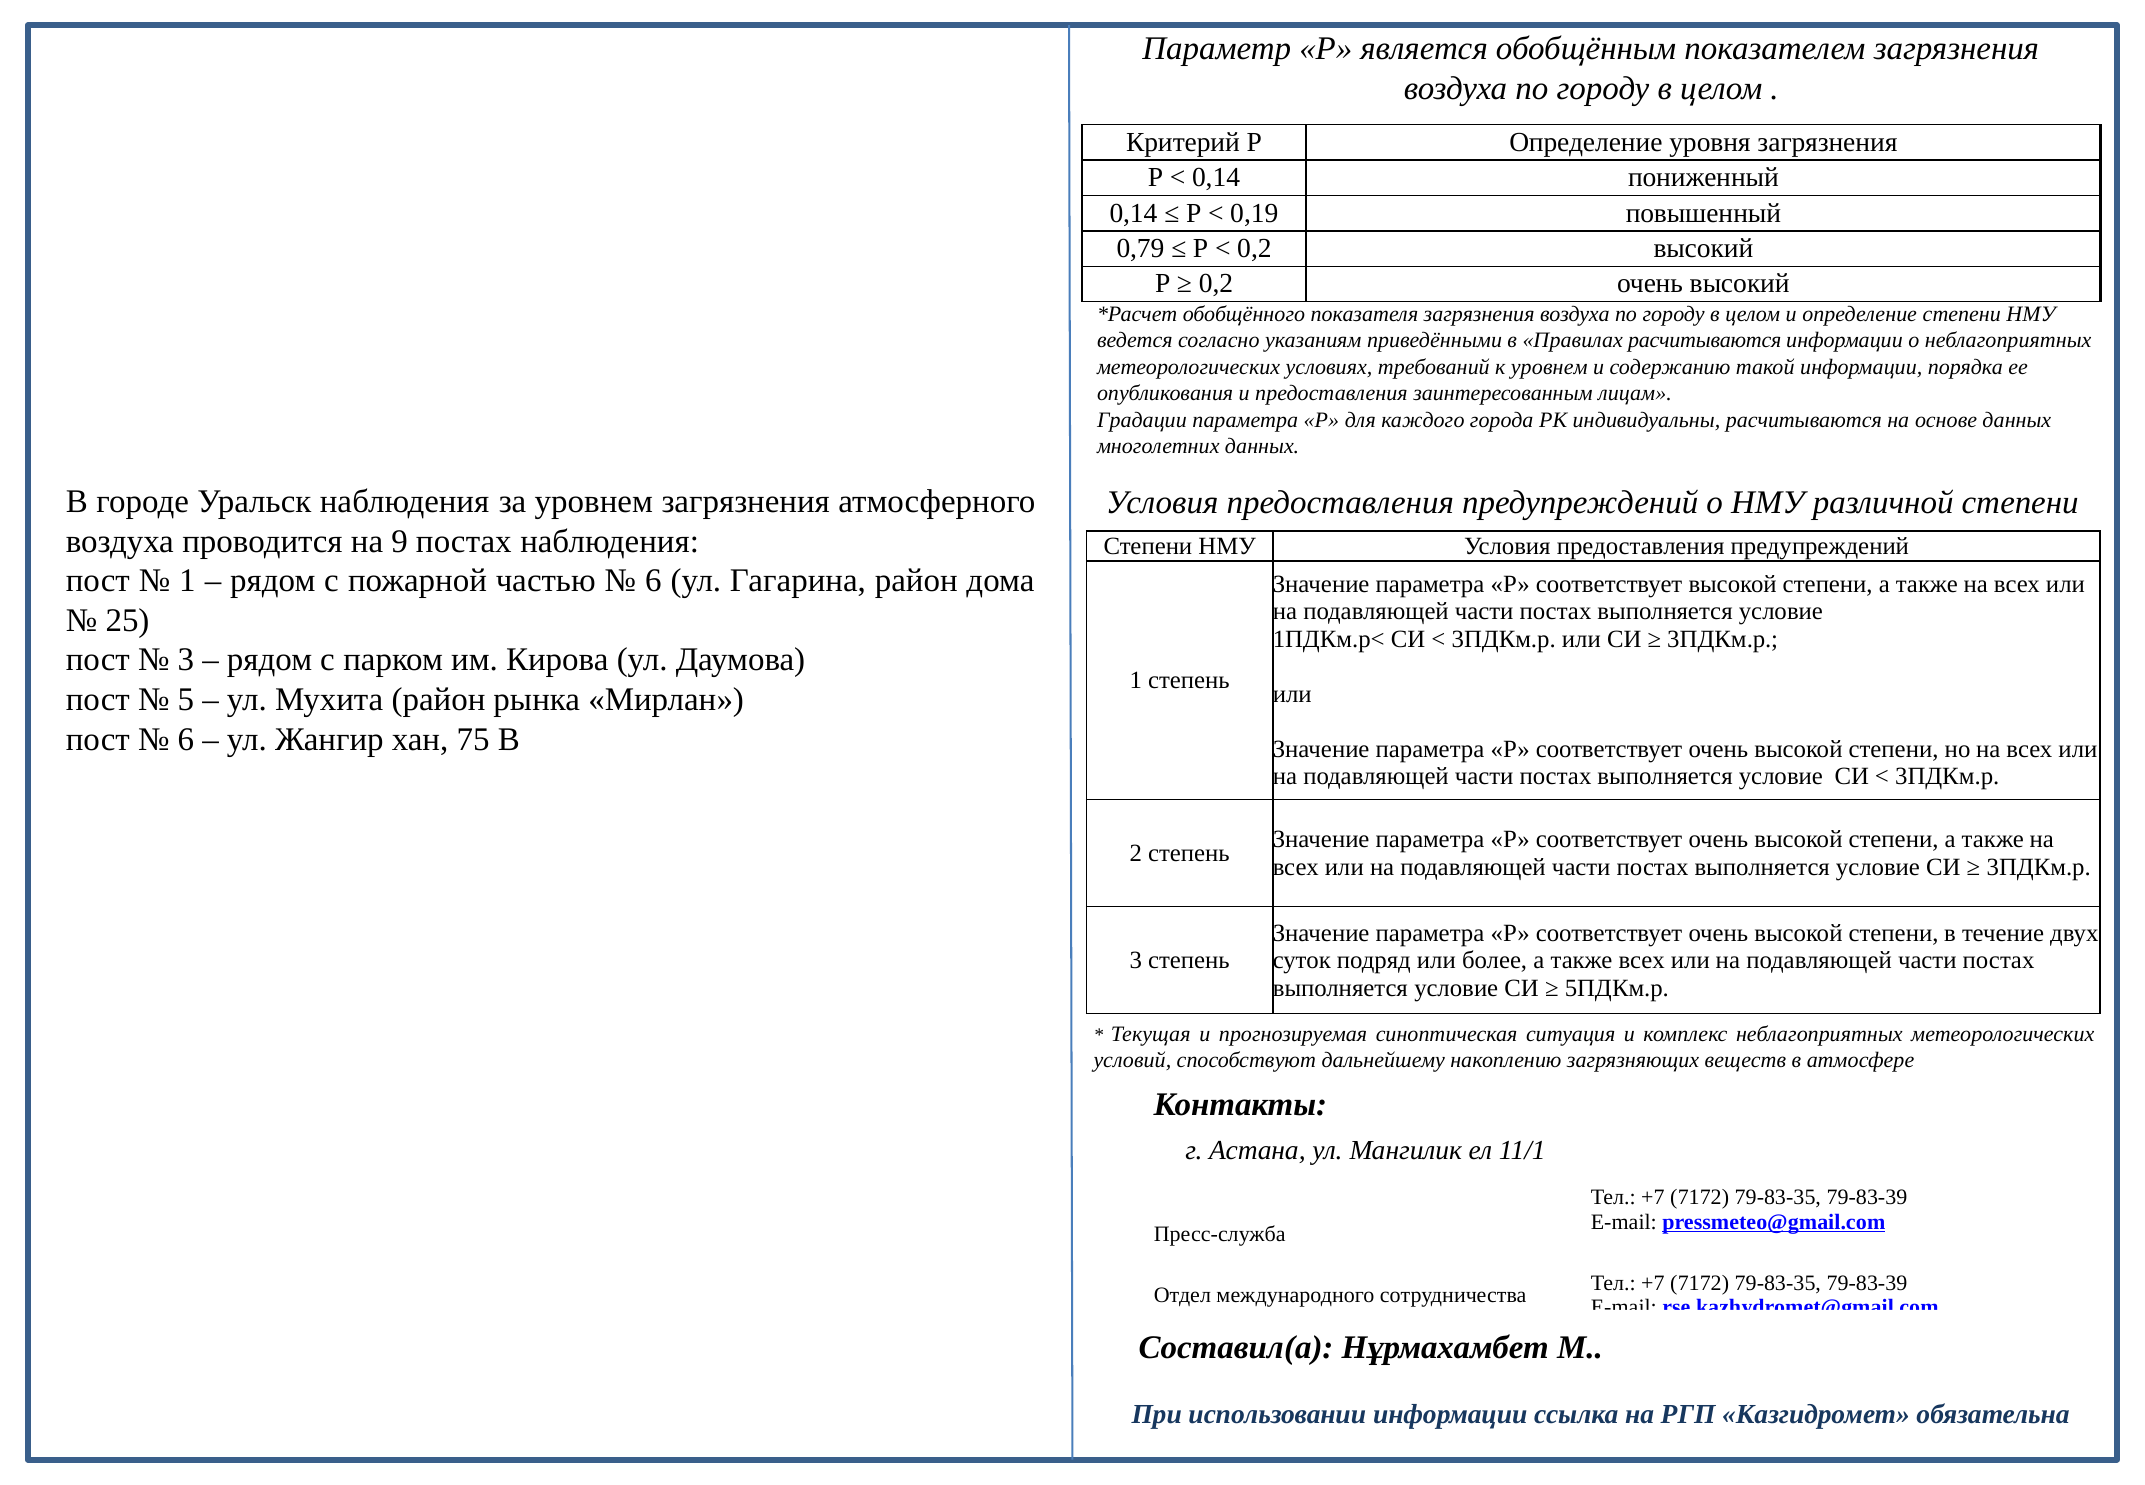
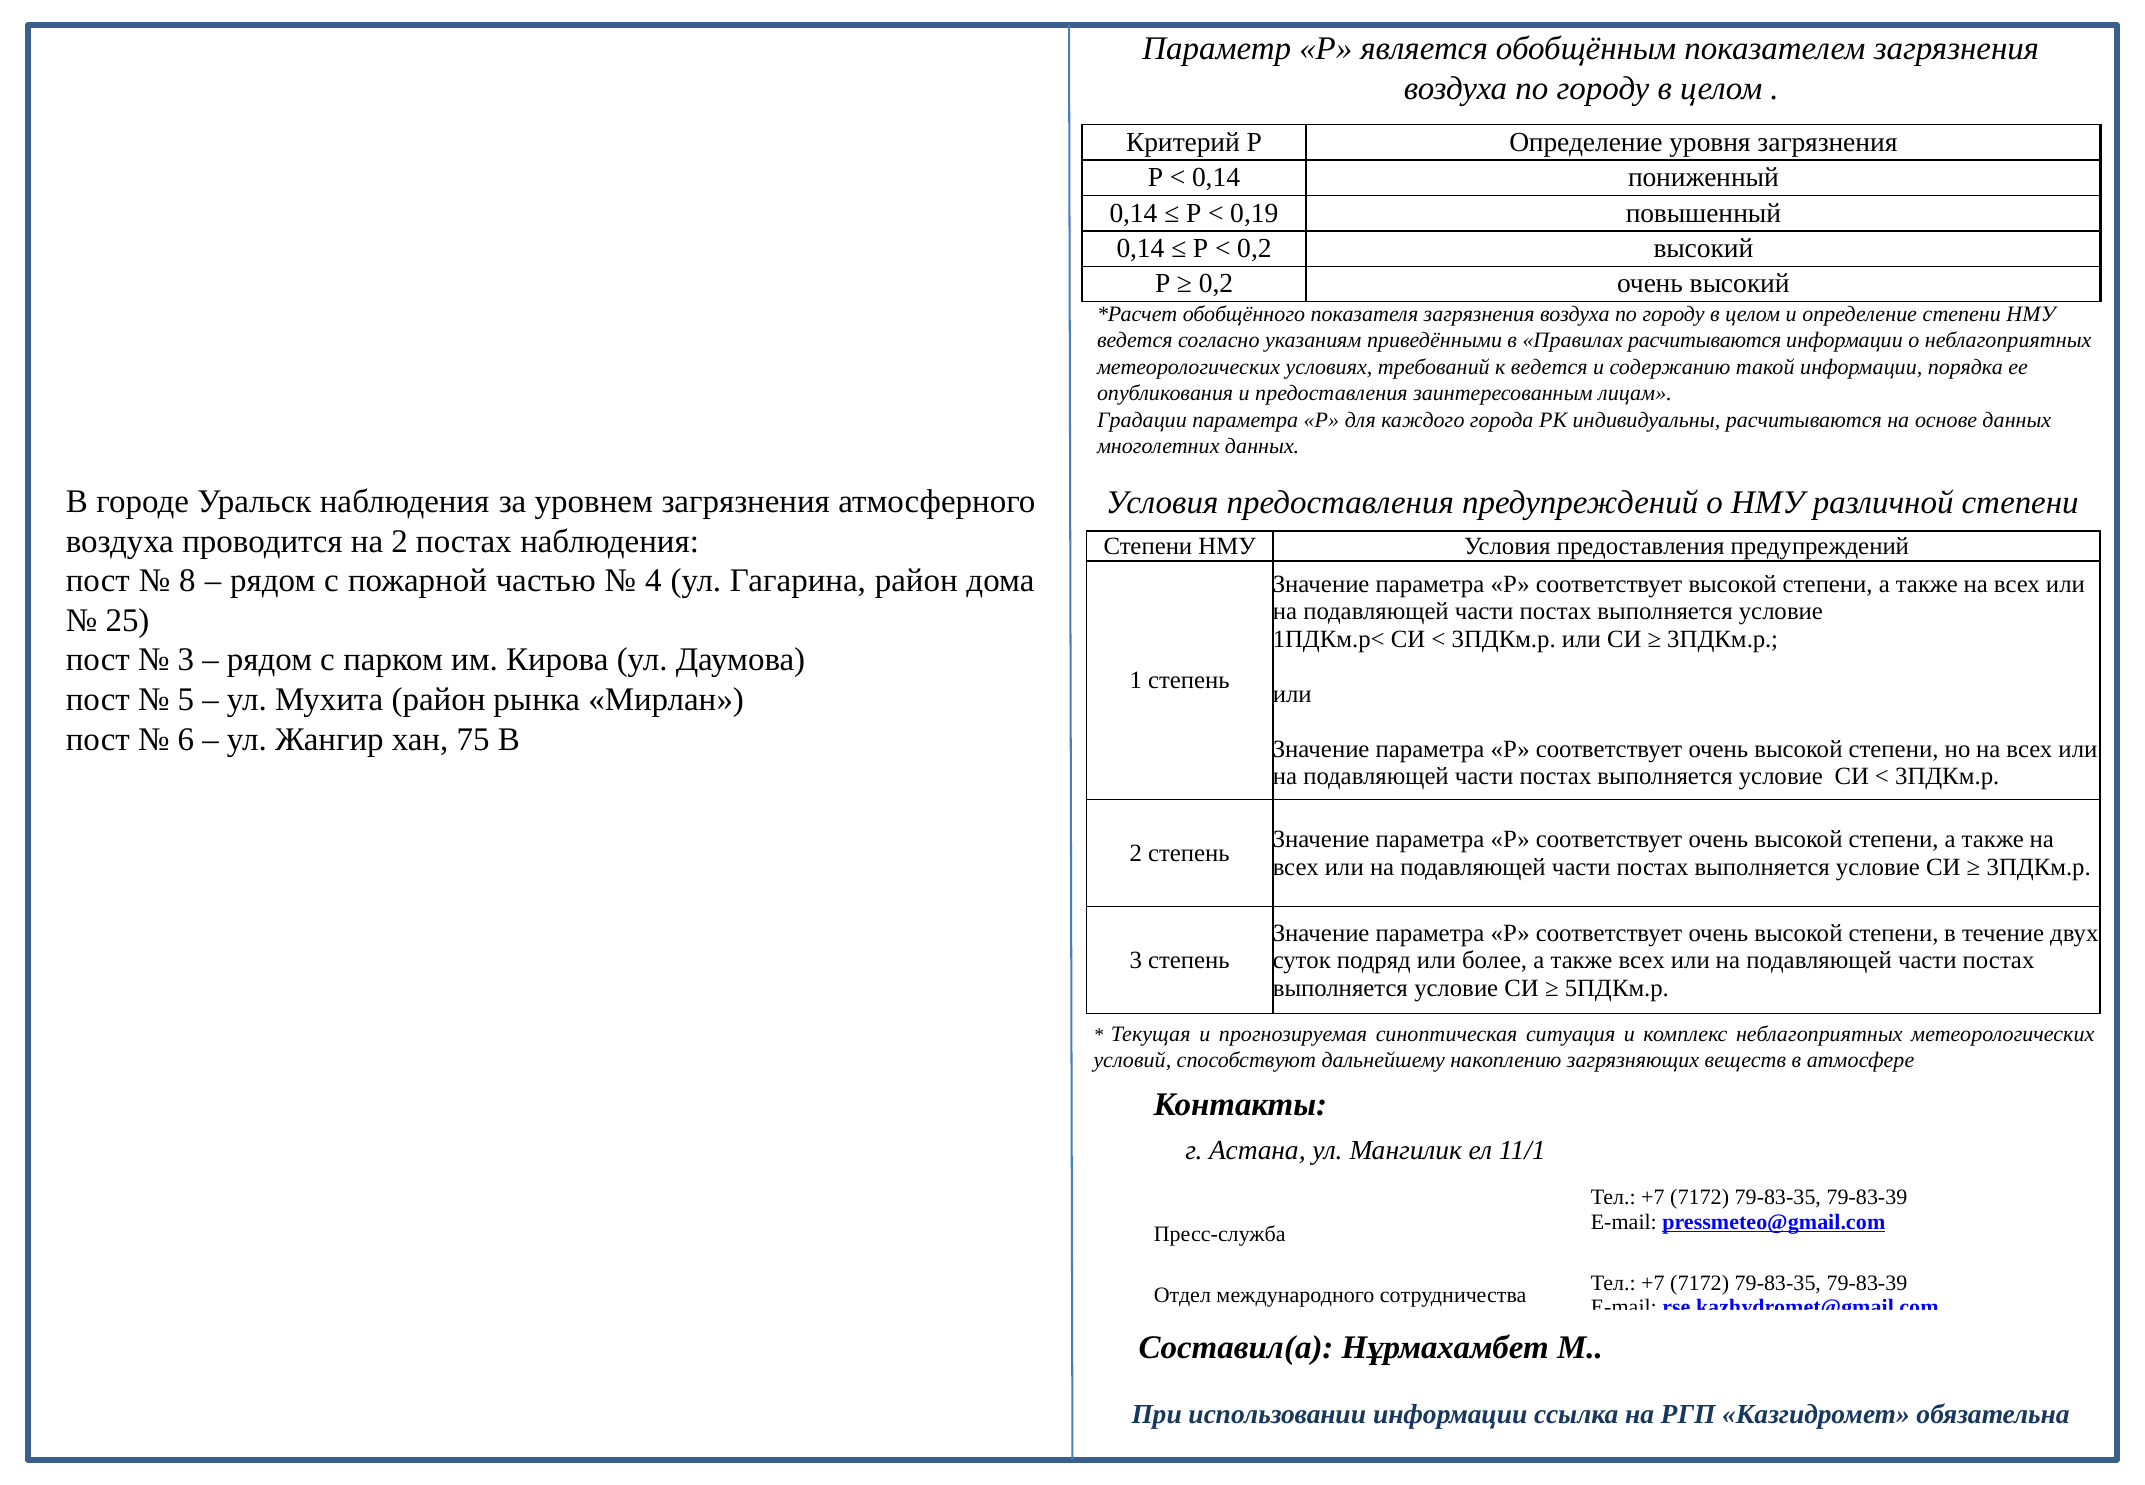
0,79: 0,79 -> 0,14 (1140, 248)
к уровнем: уровнем -> ведется (1549, 367)
на 9: 9 -> 2 (400, 541)
1: 1 -> 8 (187, 581)
6: 6 -> 4 (653, 581)
